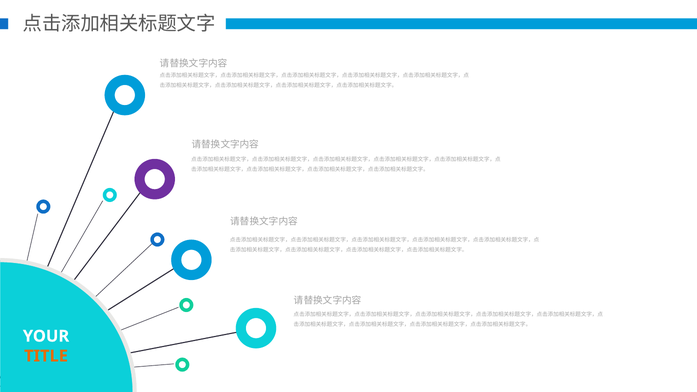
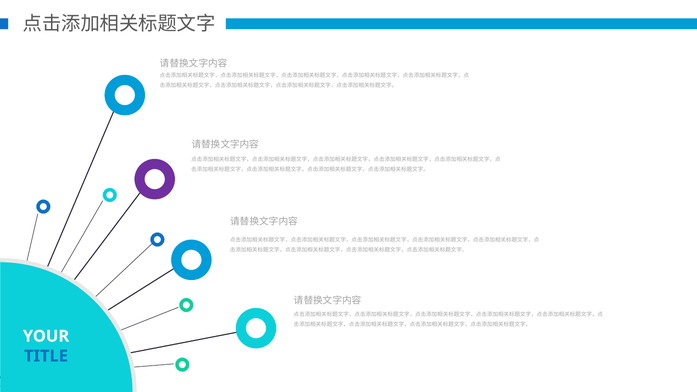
TITLE colour: orange -> blue (46, 356)
